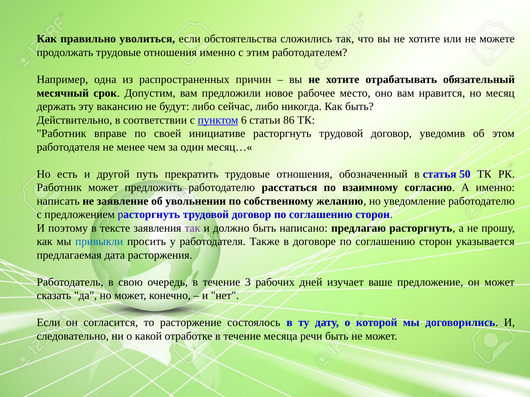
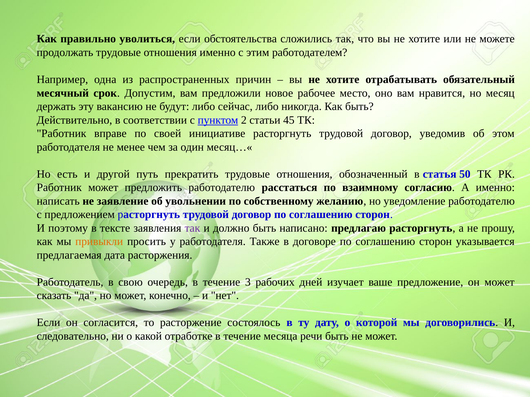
6: 6 -> 2 (244, 120)
86: 86 -> 45 (289, 120)
привыкли colour: blue -> orange (99, 242)
